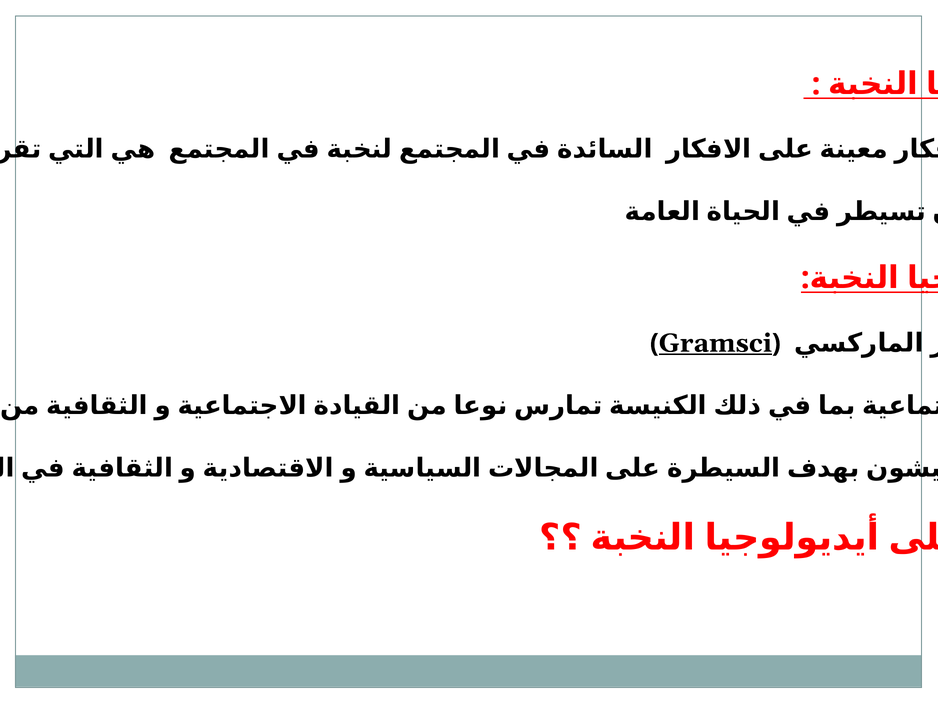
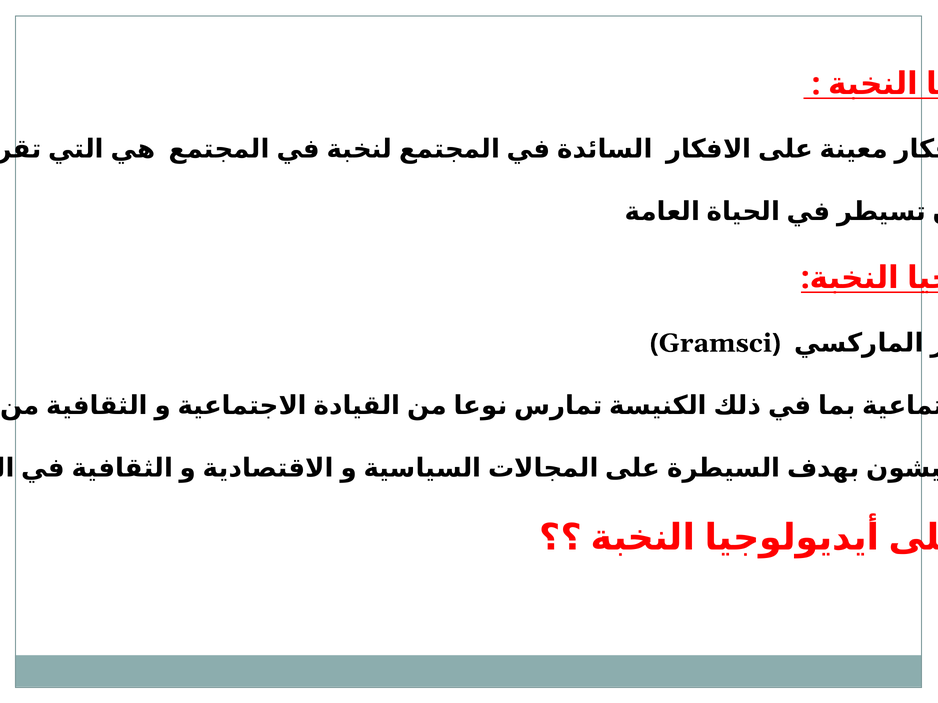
Gramsci underline: present -> none (715, 343)
